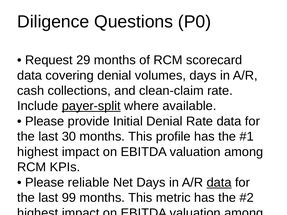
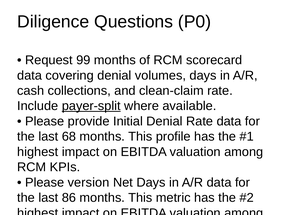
29: 29 -> 99 (83, 60)
30: 30 -> 68 (69, 137)
reliable: reliable -> version (89, 183)
data underline: present -> none (219, 183)
99: 99 -> 86 (69, 198)
